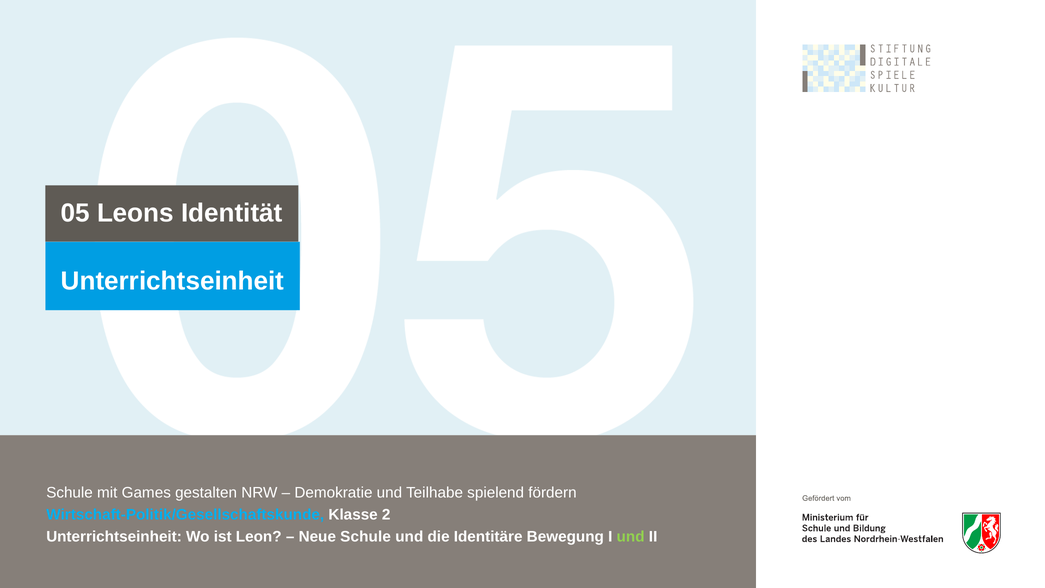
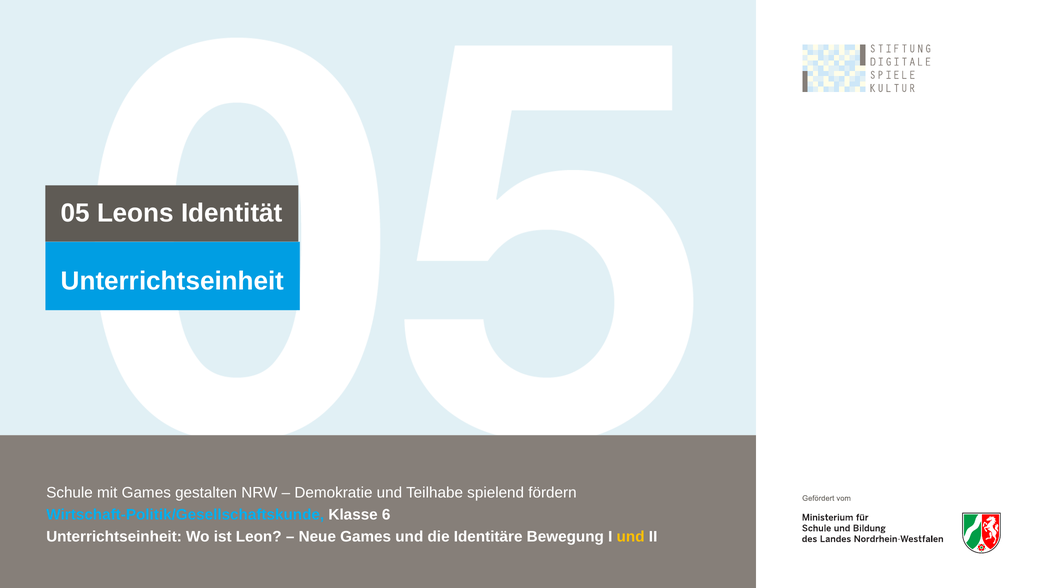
2: 2 -> 6 (386, 515)
Neue Schule: Schule -> Games (366, 536)
und colour: light green -> yellow (631, 536)
